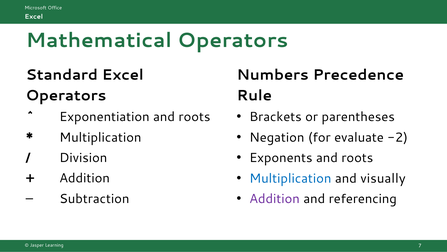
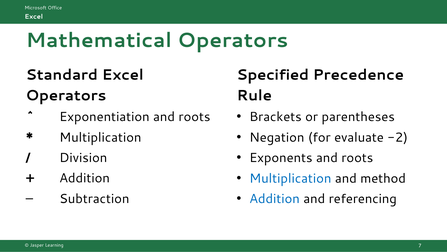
Numbers: Numbers -> Specified (273, 75)
visually: visually -> method (383, 178)
Addition colour: purple -> blue (274, 199)
